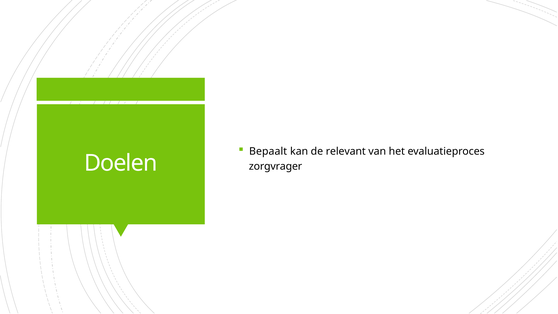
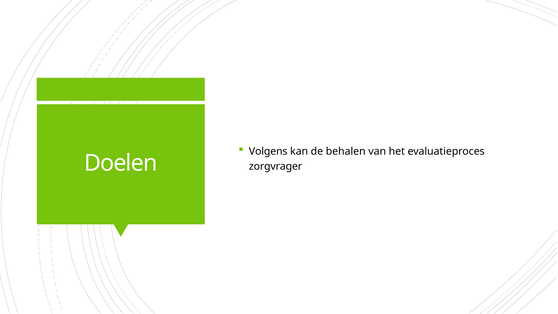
Bepaalt: Bepaalt -> Volgens (268, 151)
relevant: relevant -> behalen (346, 151)
